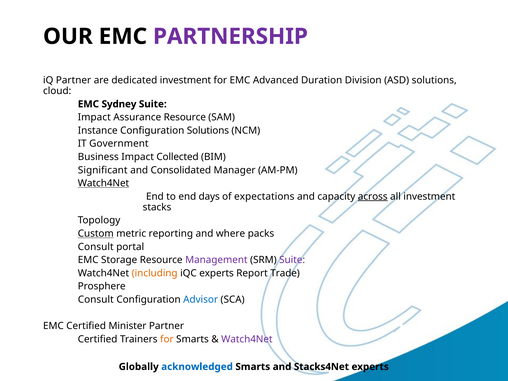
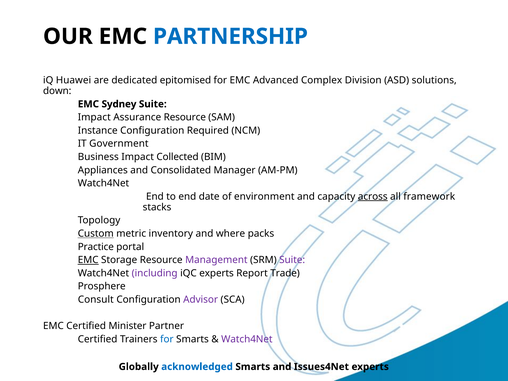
PARTNERSHIP colour: purple -> blue (230, 36)
iQ Partner: Partner -> Huawei (73, 80)
dedicated investment: investment -> epitomised (185, 80)
Duration: Duration -> Complex (322, 80)
cloud: cloud -> down (57, 91)
Configuration Solutions: Solutions -> Required (208, 130)
Significant: Significant -> Appliances (103, 170)
Watch4Net underline: present -> none (103, 183)
days: days -> date (209, 196)
expectations: expectations -> environment (264, 196)
all investment: investment -> framework (429, 196)
reporting: reporting -> inventory (171, 234)
Consult: Consult -> Practice (96, 247)
EMC underline: none -> present (88, 260)
including colour: orange -> purple (155, 273)
Advisor colour: blue -> purple (201, 300)
for colour: orange -> blue (167, 339)
Stacks4Net: Stacks4Net -> Issues4Net (321, 367)
